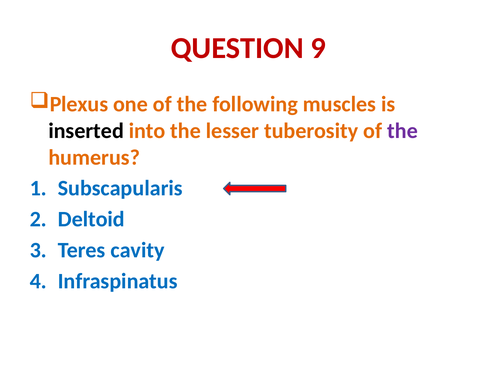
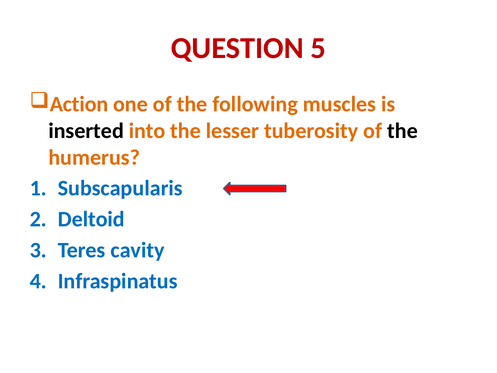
9: 9 -> 5 (318, 48)
Plexus: Plexus -> Action (79, 104)
the colour: purple -> black (403, 131)
